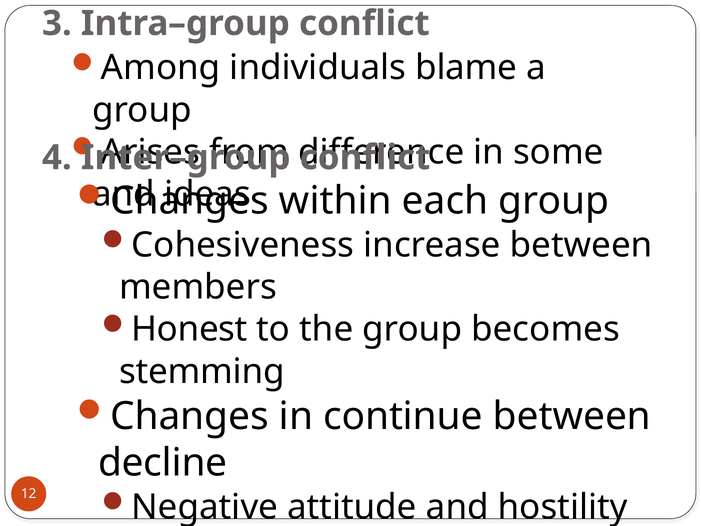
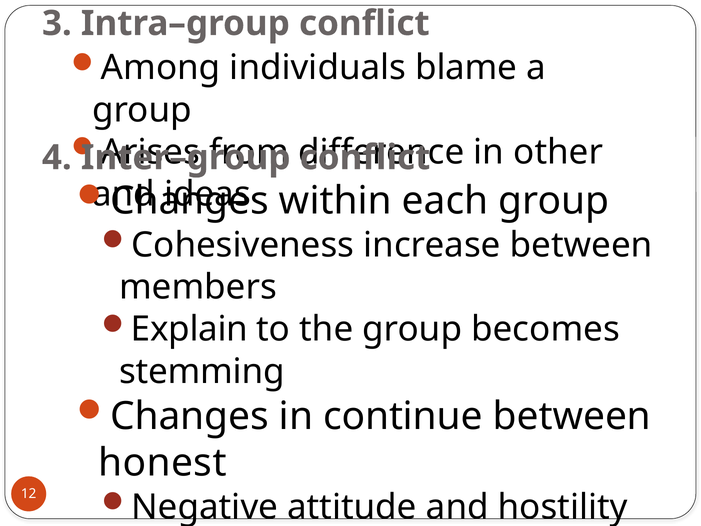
some: some -> other (558, 152)
Honest: Honest -> Explain (189, 329)
decline: decline -> honest (162, 463)
